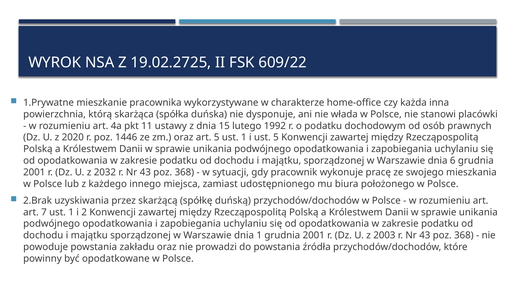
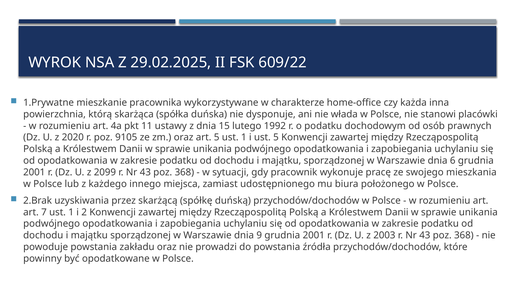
19.02.2725: 19.02.2725 -> 29.02.2025 (171, 63)
1446: 1446 -> 9105 (126, 137)
2032: 2032 -> 2099 (105, 172)
dnia 1: 1 -> 9 (259, 235)
